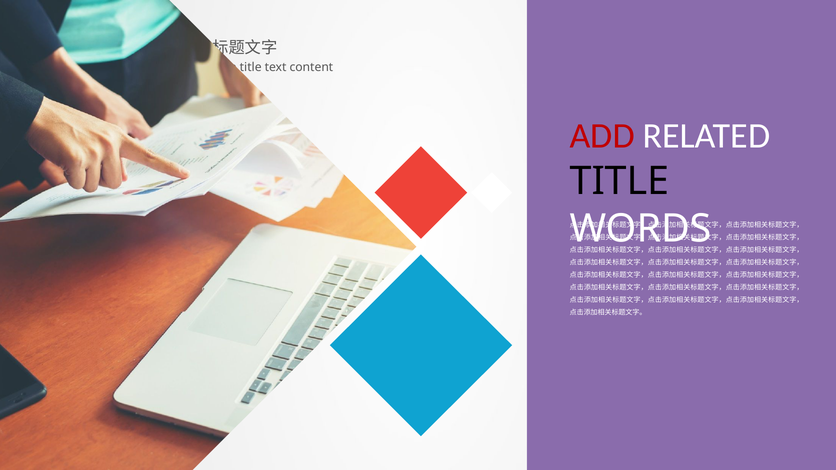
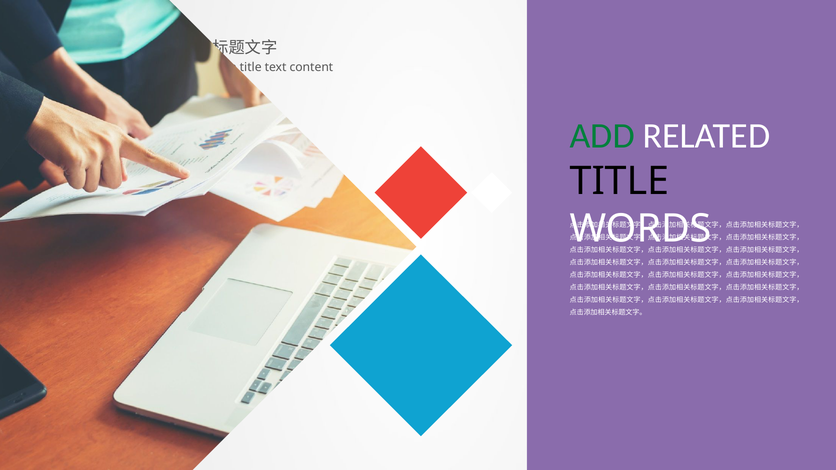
ADD colour: red -> green (602, 136)
